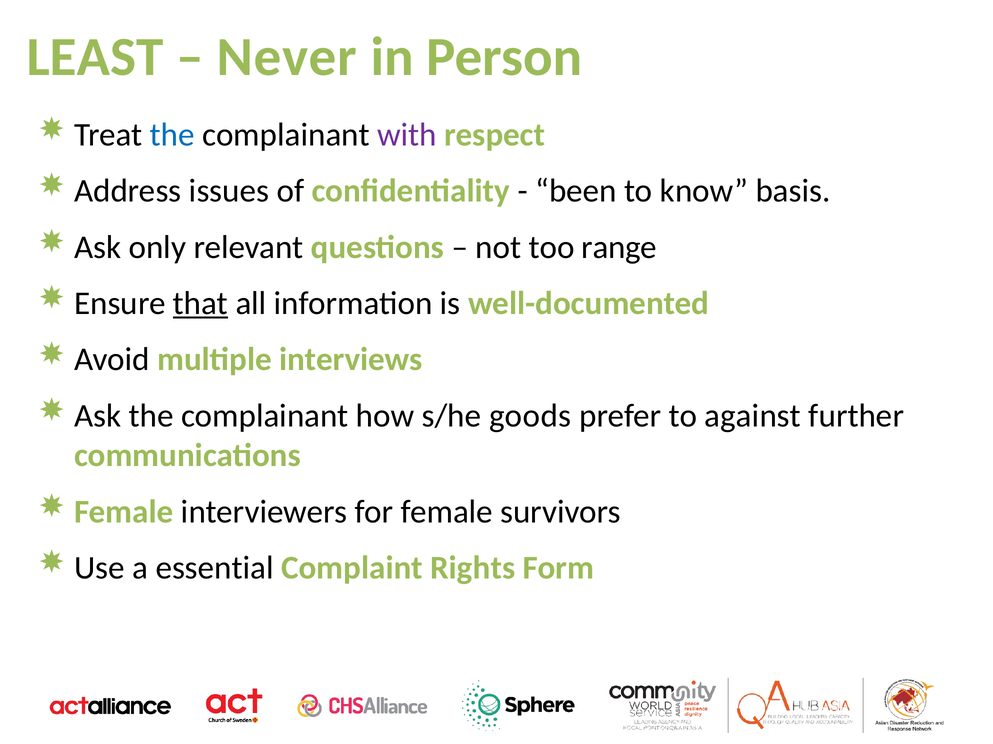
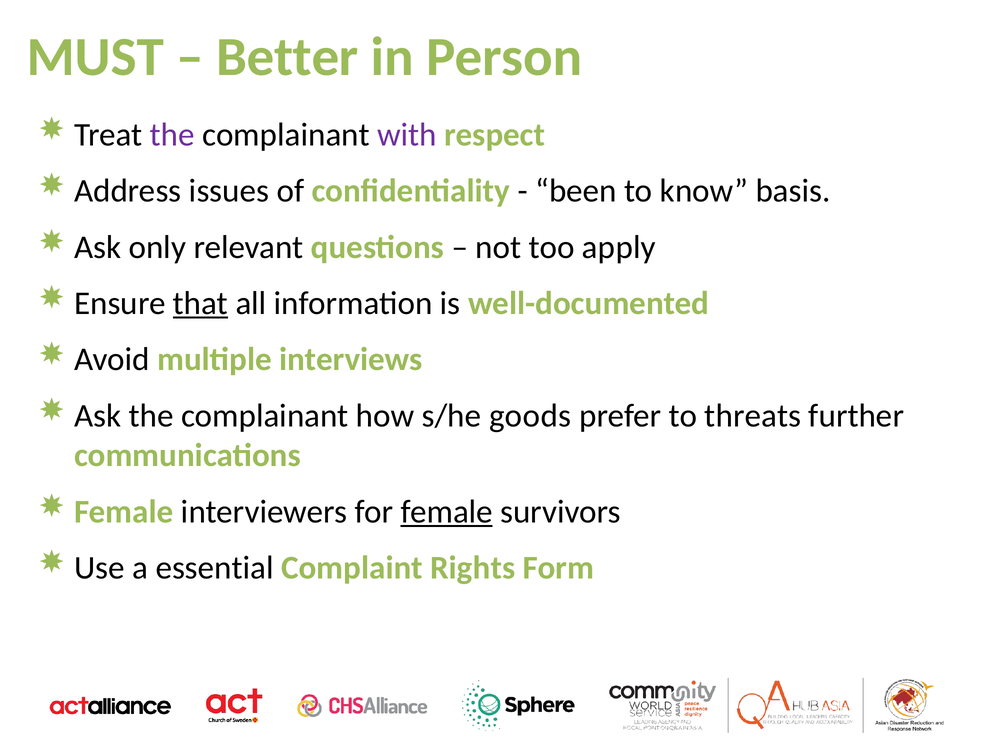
LEAST: LEAST -> MUST (95, 57)
Never: Never -> Better (287, 57)
the colour: blue -> purple (172, 135)
range: range -> apply (619, 247)
against: against -> threats (753, 416)
female underline: none -> present (447, 512)
